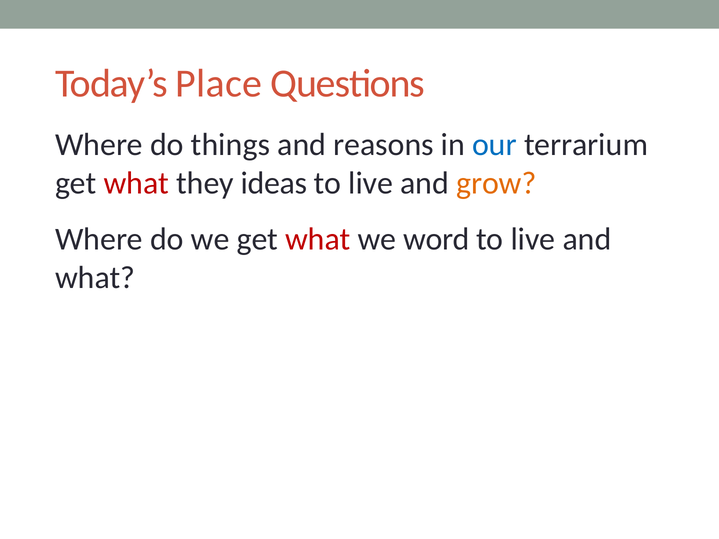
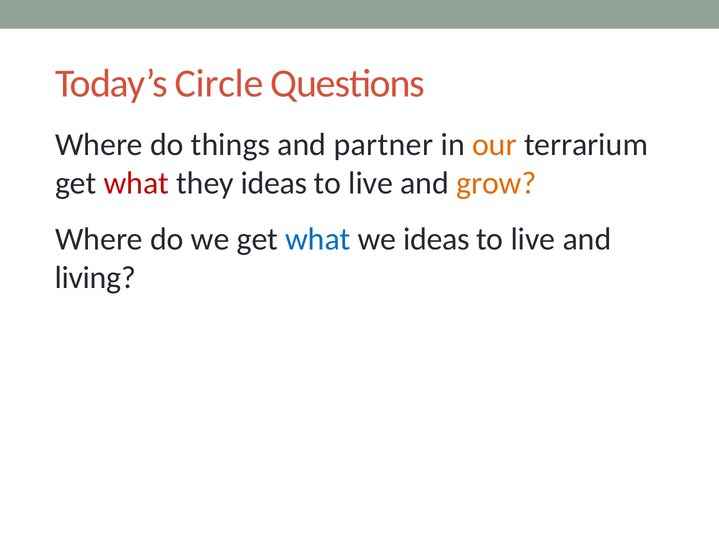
Place: Place -> Circle (219, 84)
reasons: reasons -> partner (383, 145)
our colour: blue -> orange (494, 145)
what colour: red -> blue (318, 240)
we word: word -> ideas (436, 240)
what: what -> living (95, 278)
